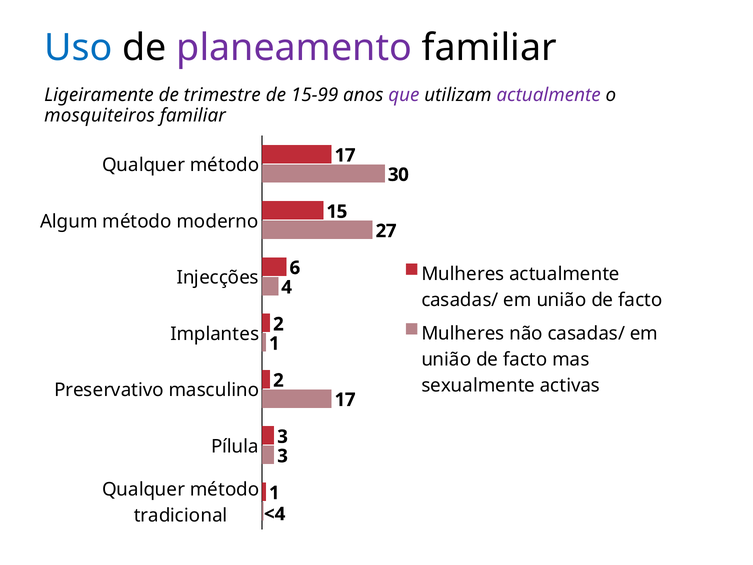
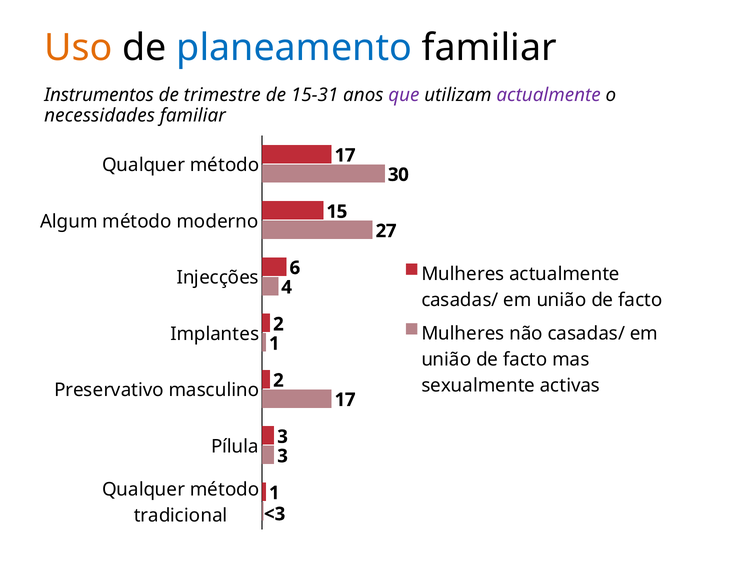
Uso colour: blue -> orange (78, 48)
planeamento colour: purple -> blue (294, 48)
Ligeiramente: Ligeiramente -> Instrumentos (99, 95)
15-99: 15-99 -> 15-31 (315, 95)
mosquiteiros: mosquiteiros -> necessidades (100, 115)
<4: <4 -> <3 (275, 514)
